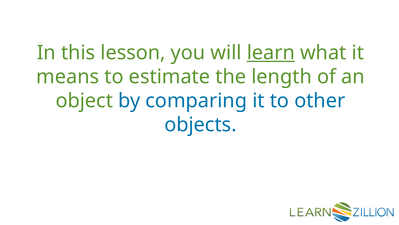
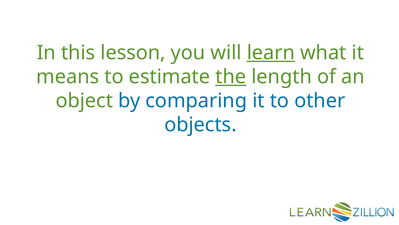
the underline: none -> present (231, 77)
